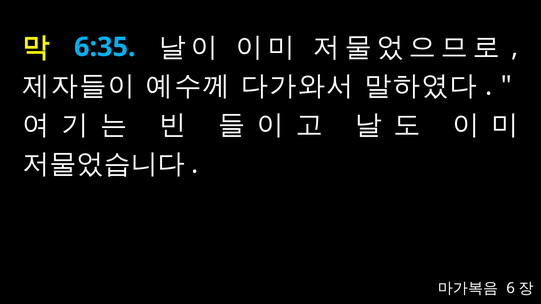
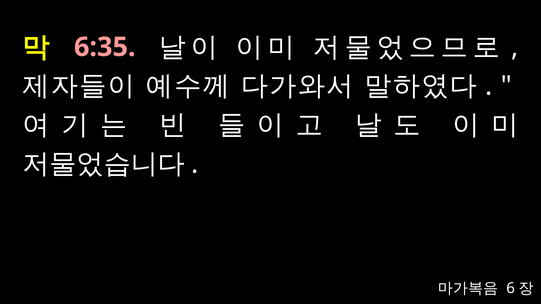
6:35 colour: light blue -> pink (105, 47)
